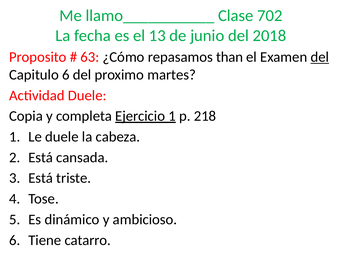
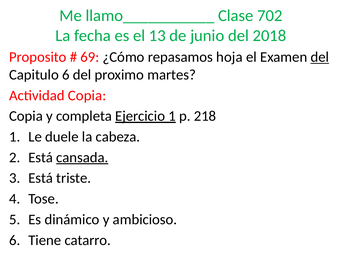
63: 63 -> 69 (90, 57)
than: than -> hoja (229, 57)
Actividad Duele: Duele -> Copia (87, 96)
cansada underline: none -> present (82, 158)
